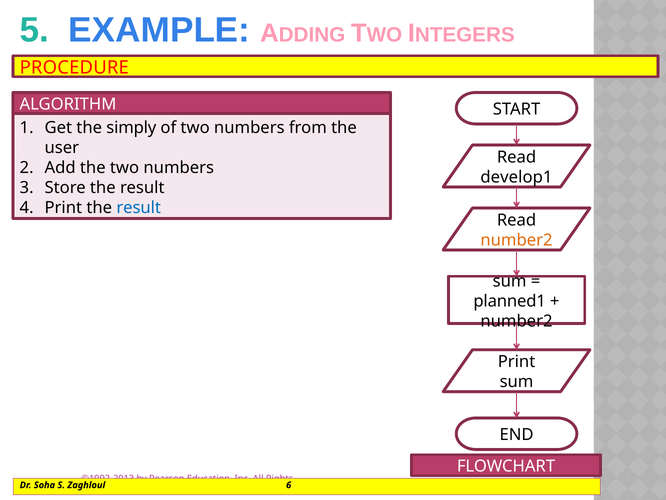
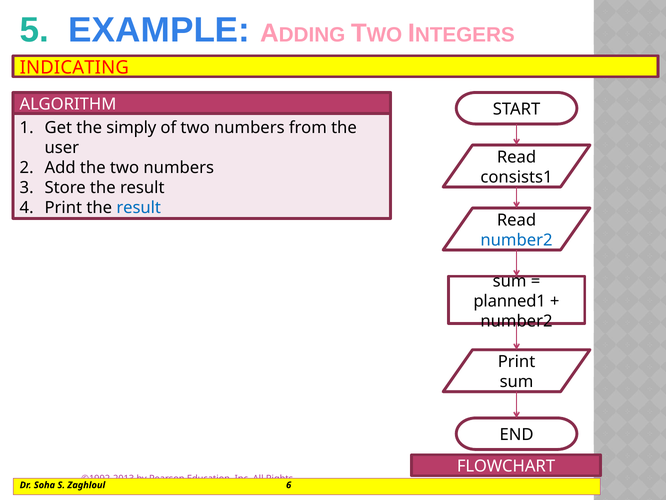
PROCEDURE: PROCEDURE -> INDICATING (74, 67)
develop1: develop1 -> consists1 (516, 177)
number2 colour: orange -> blue (516, 240)
